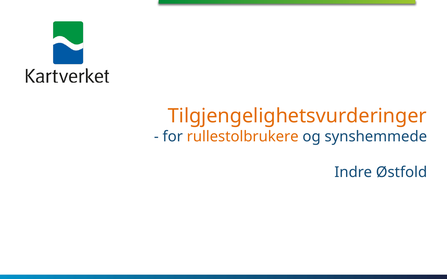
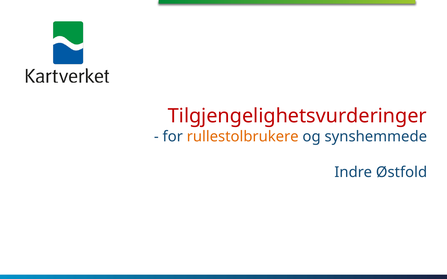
Tilgjengelighetsvurderinger colour: orange -> red (297, 116)
